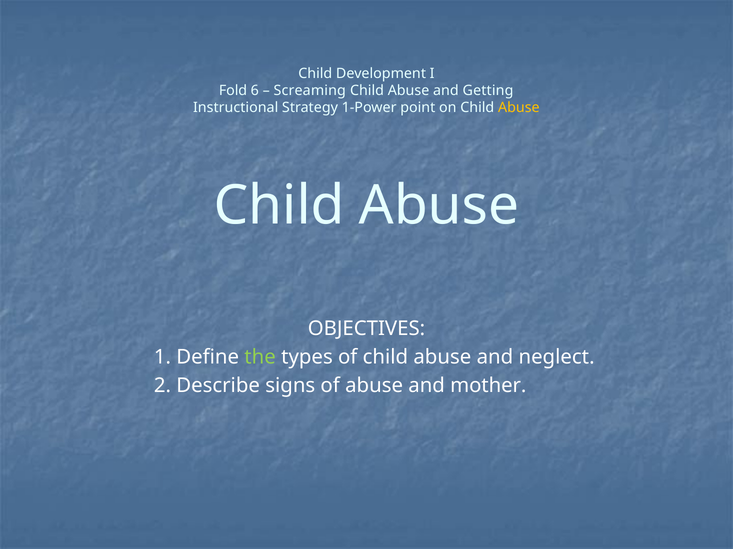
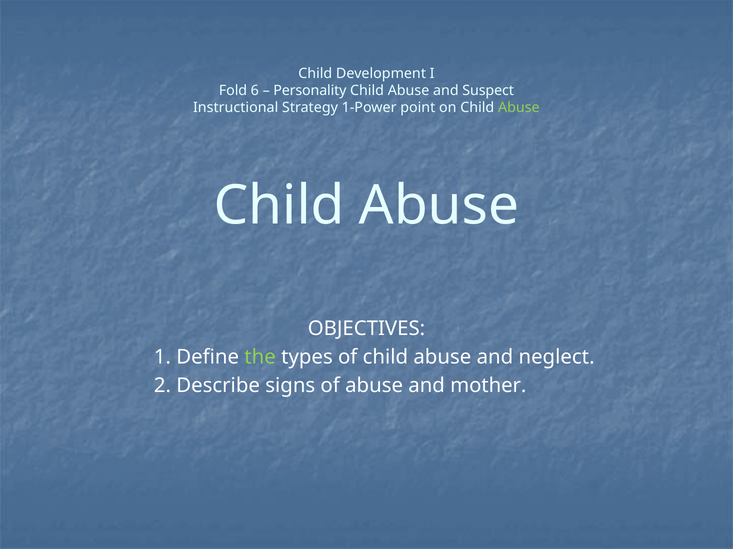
Screaming: Screaming -> Personality (310, 91)
Getting: Getting -> Suspect (488, 91)
Abuse colour: yellow -> light green (519, 108)
